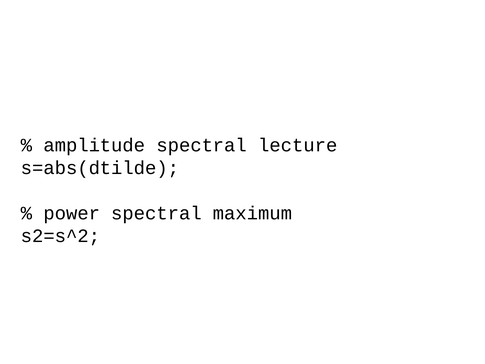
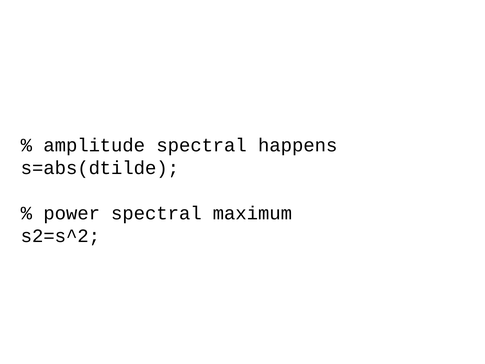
lecture: lecture -> happens (298, 145)
